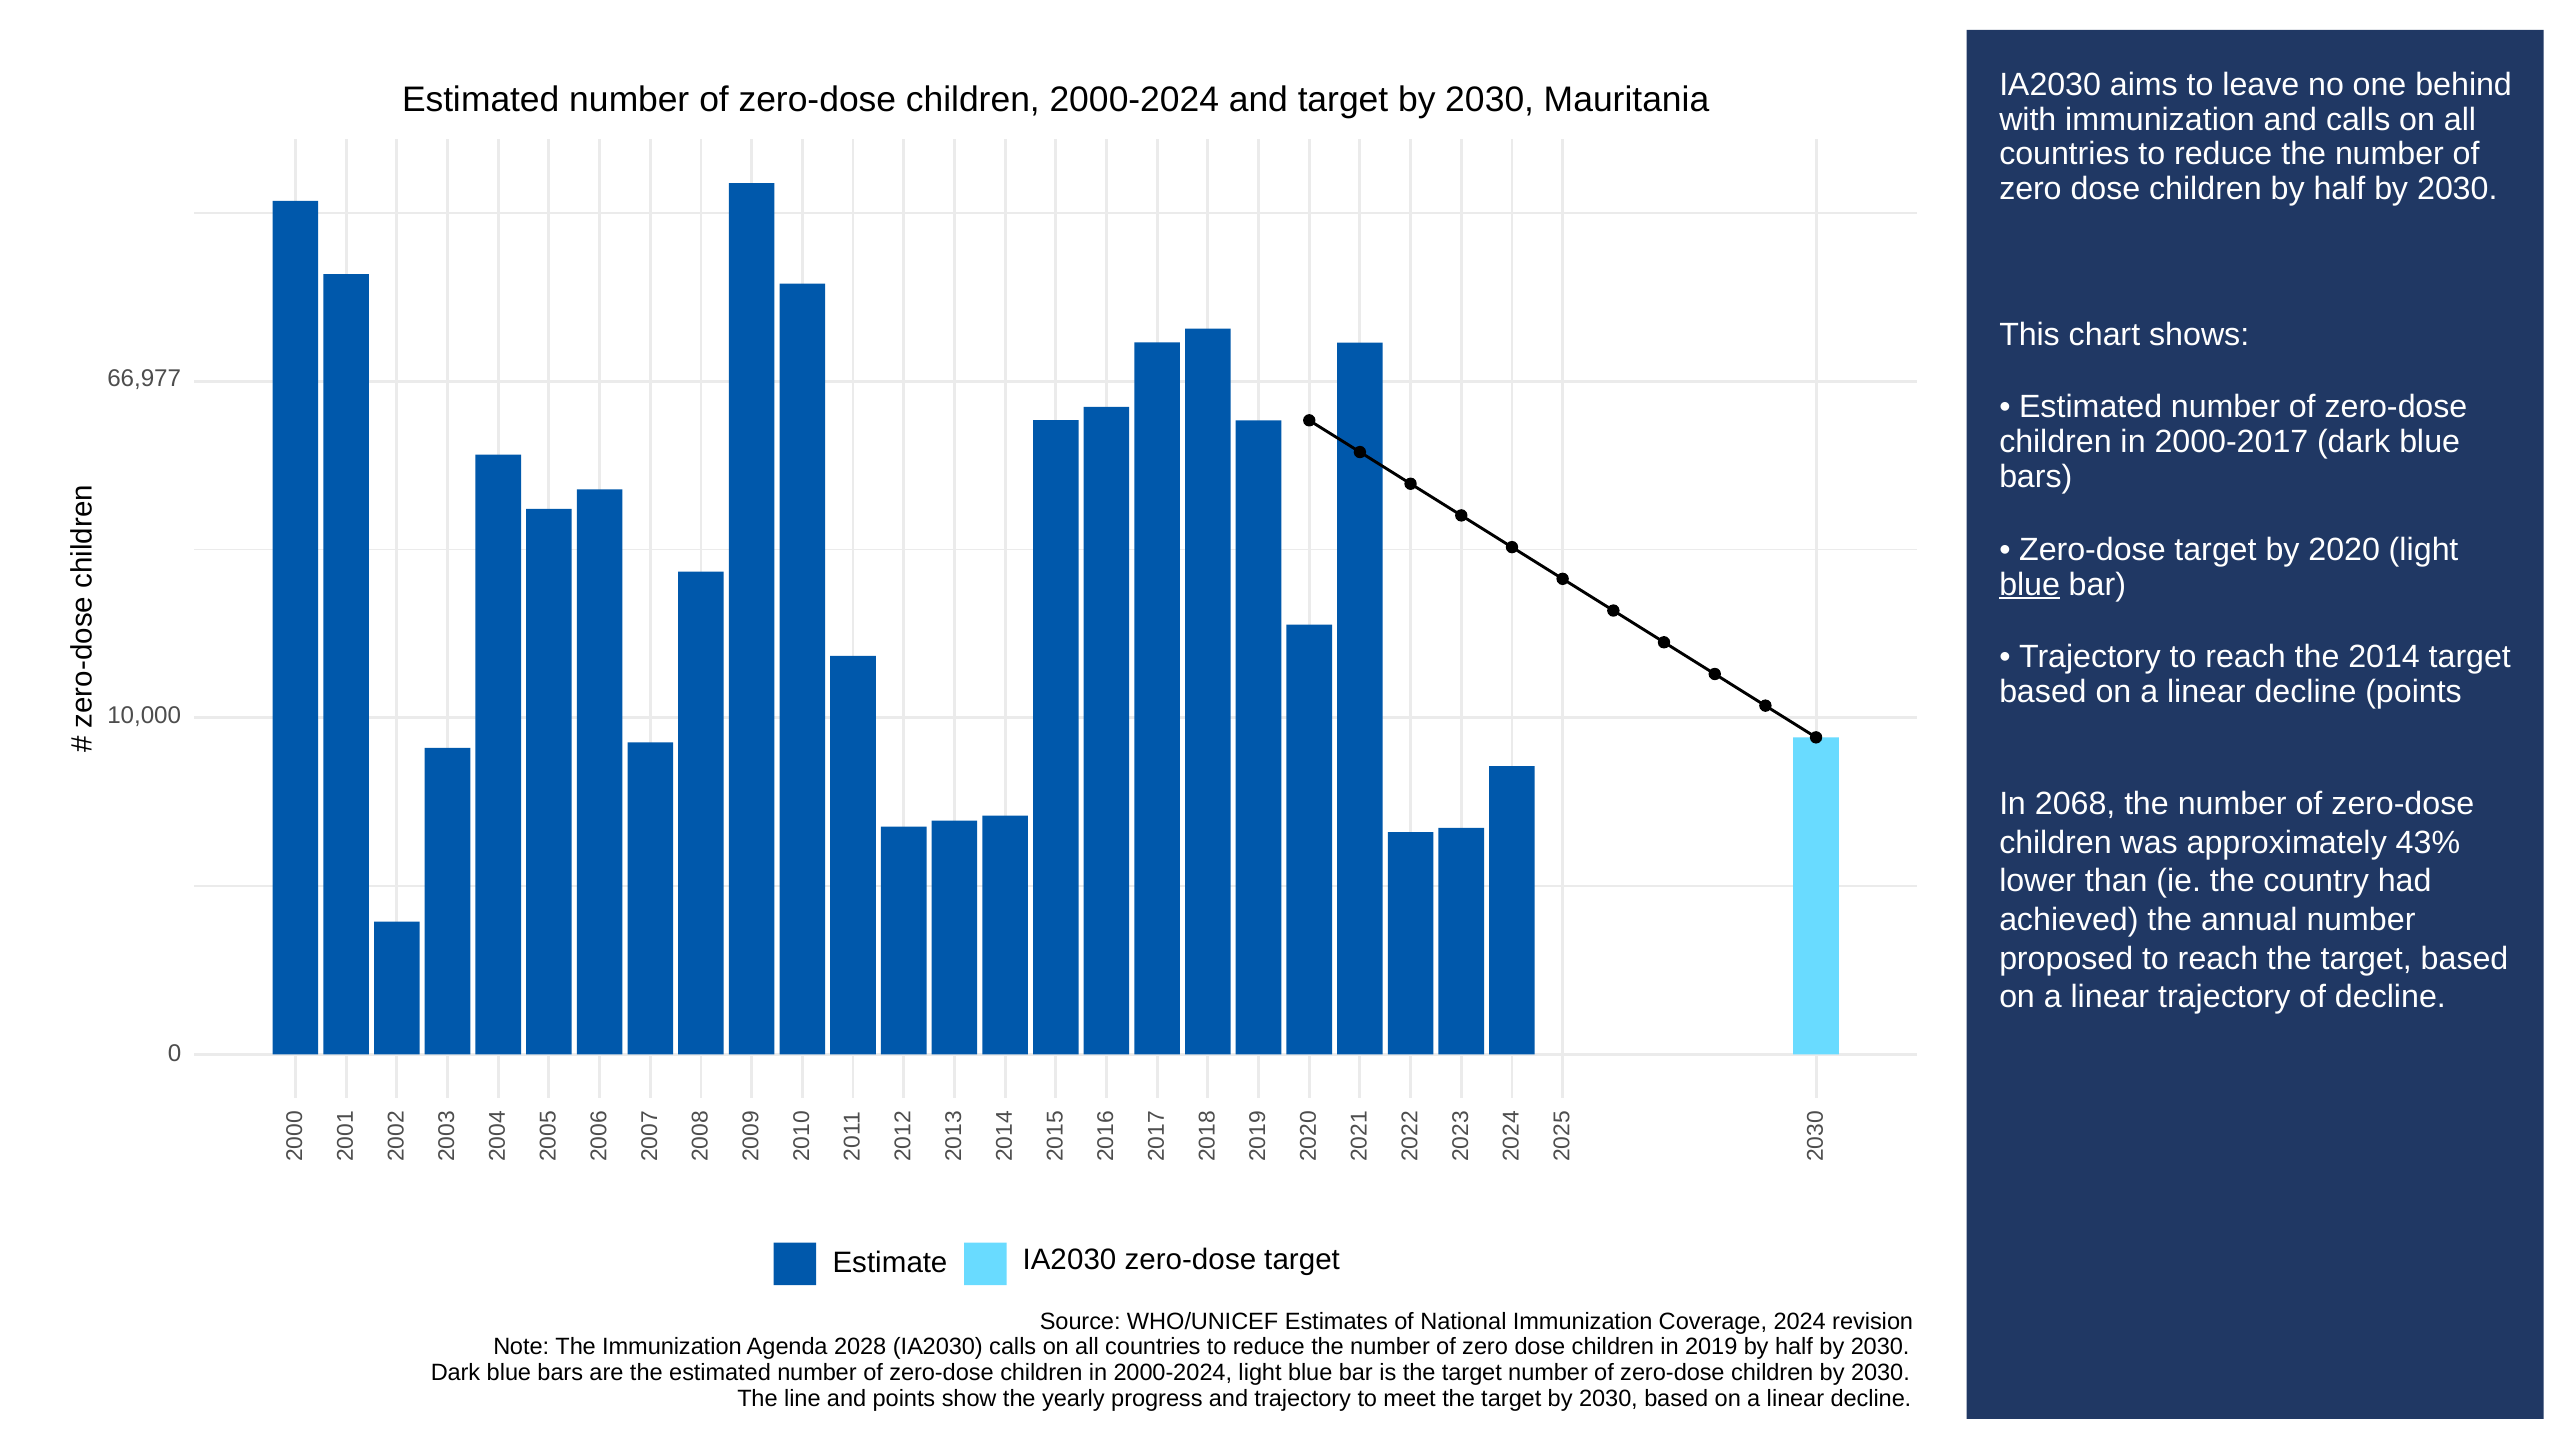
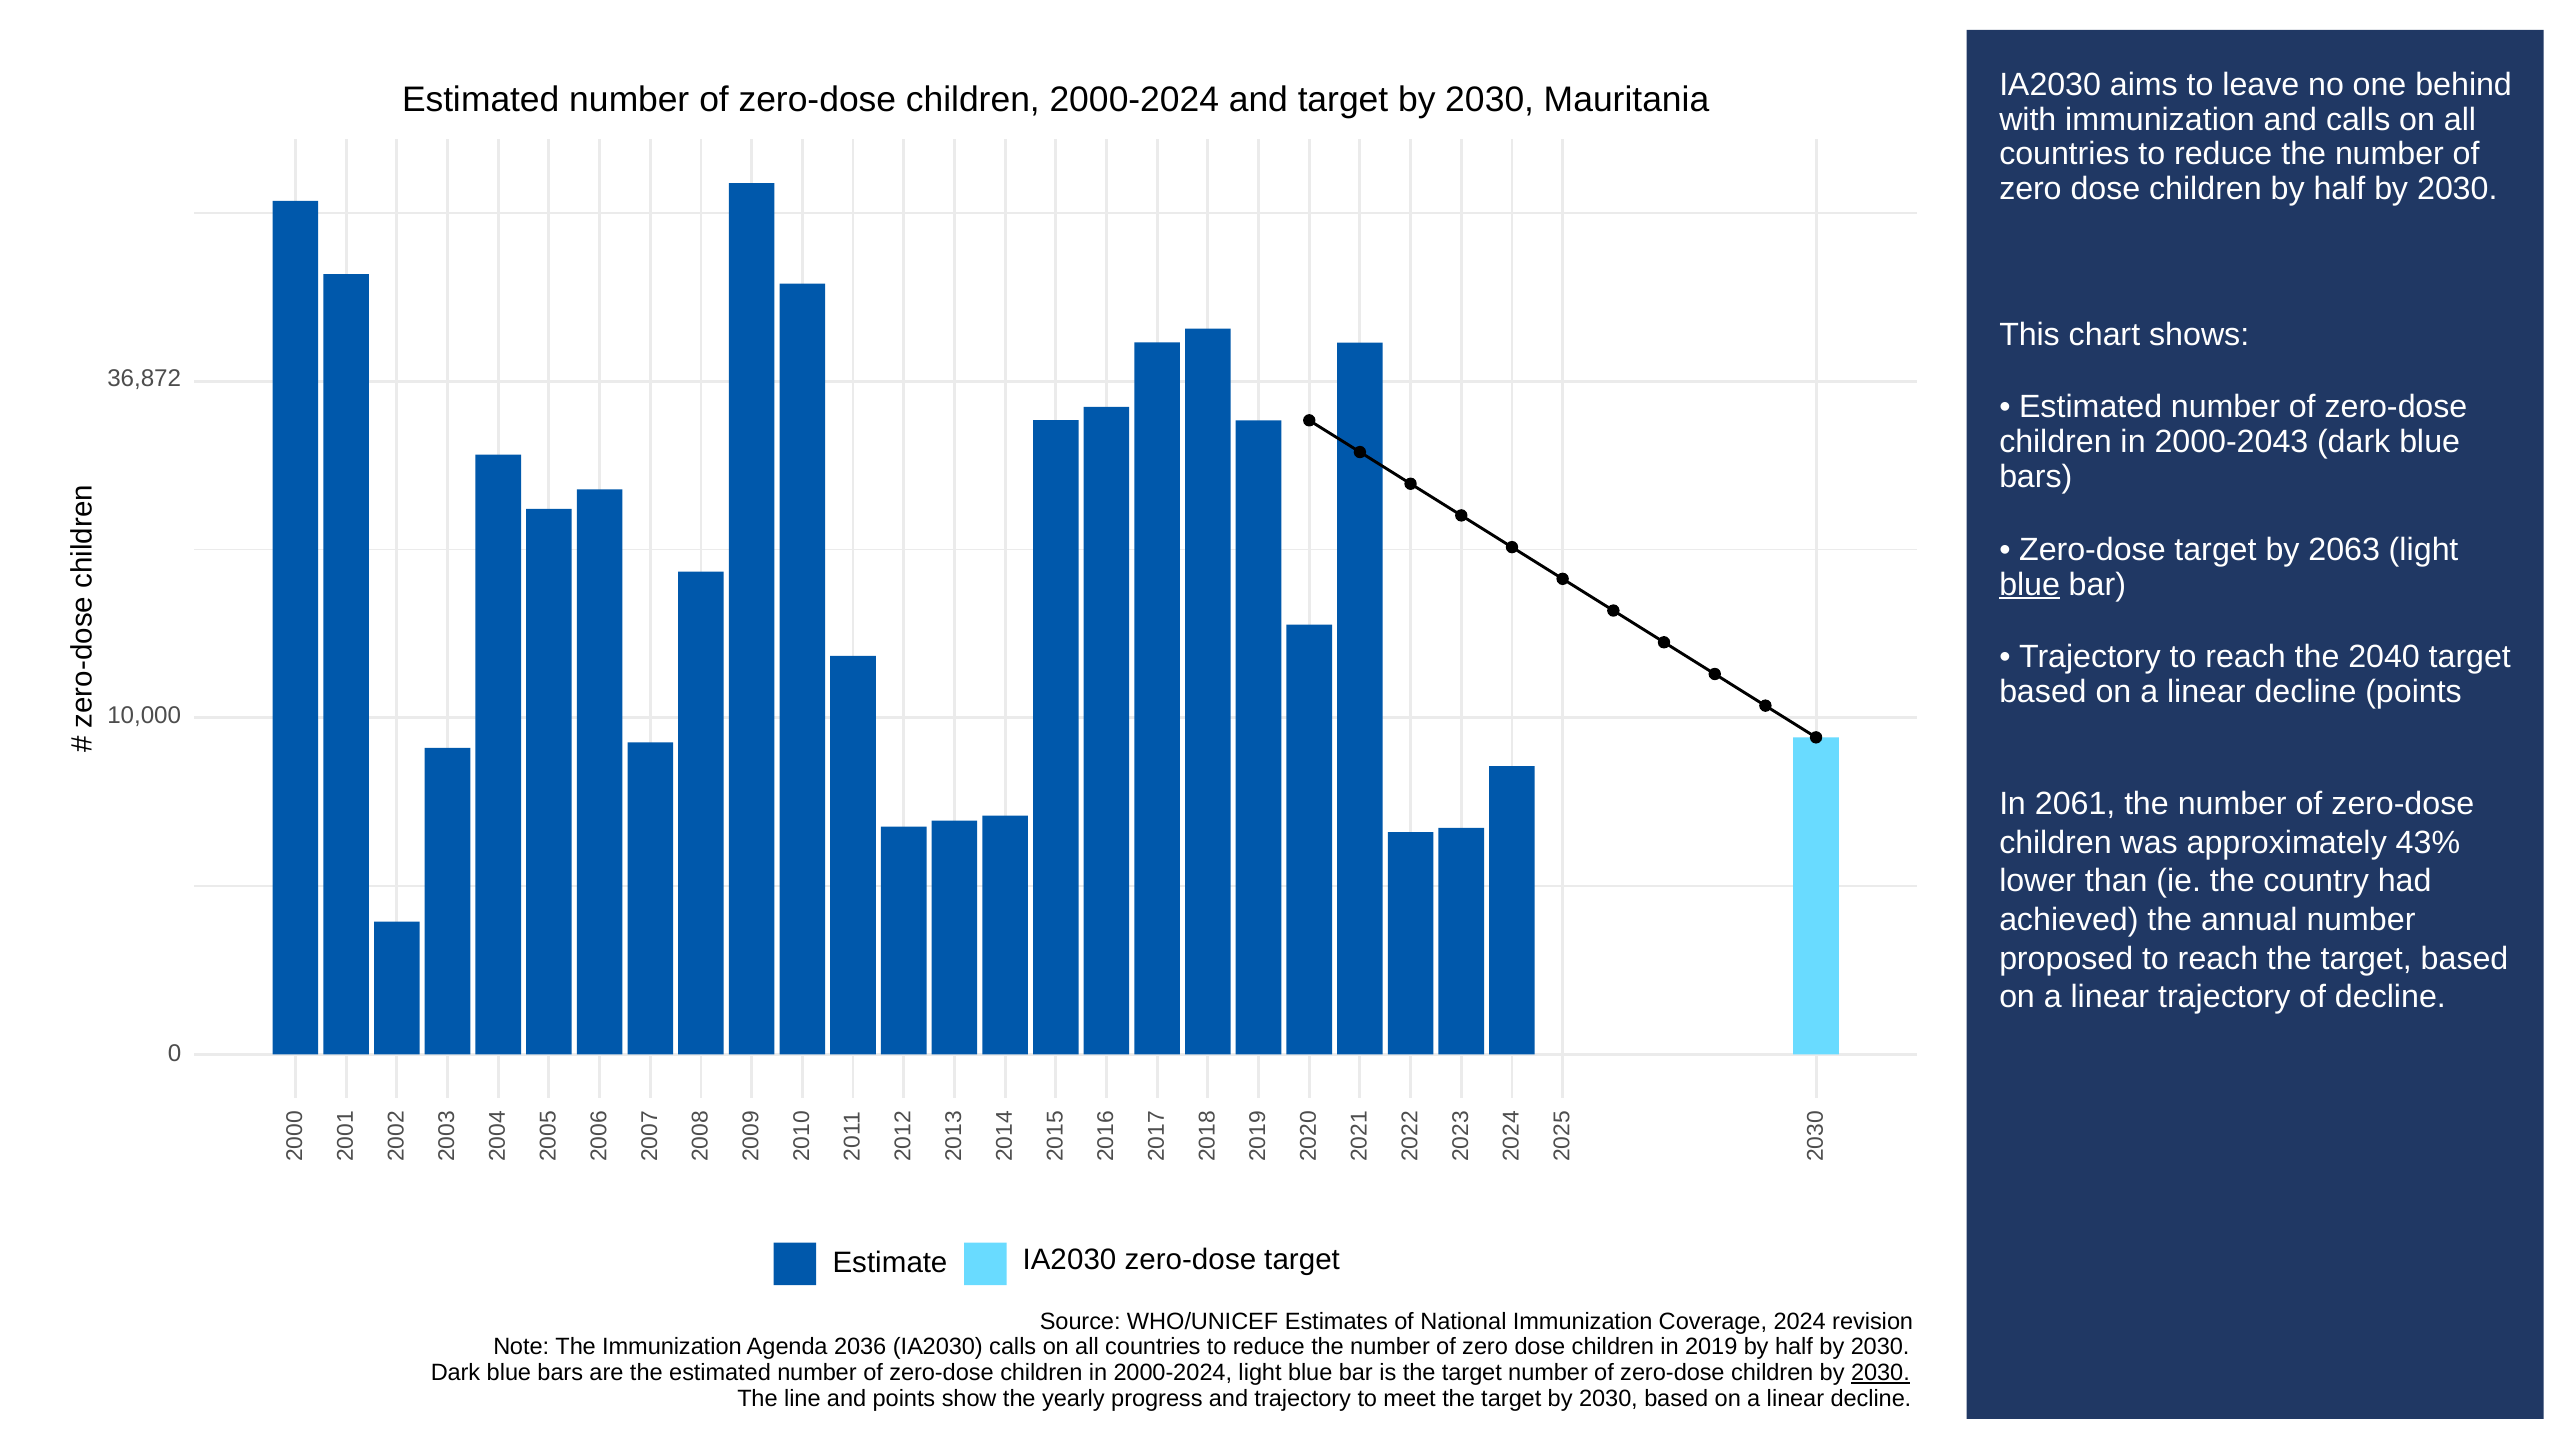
66,977: 66,977 -> 36,872 (144, 379)
2000-2017: 2000-2017 -> 2000-2043 (2231, 442)
2020: 2020 -> 2063 (2344, 550)
2014: 2014 -> 2040 (2384, 657)
2068: 2068 -> 2061 (2075, 804)
2028: 2028 -> 2036 (860, 1347)
2030 underline: none -> present (1880, 1373)
